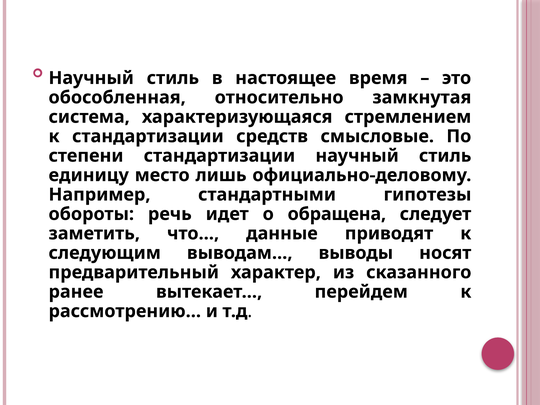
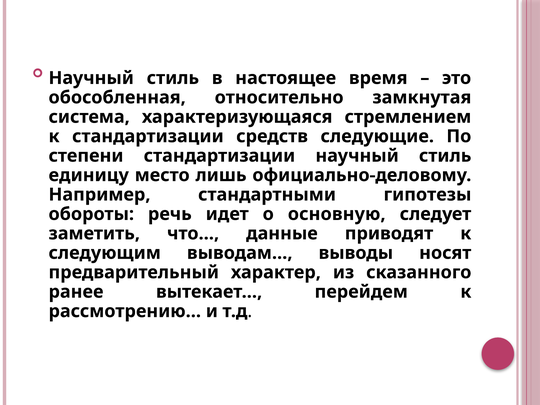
смысловые: смысловые -> следующие (377, 136)
обращена: обращена -> основную (337, 214)
